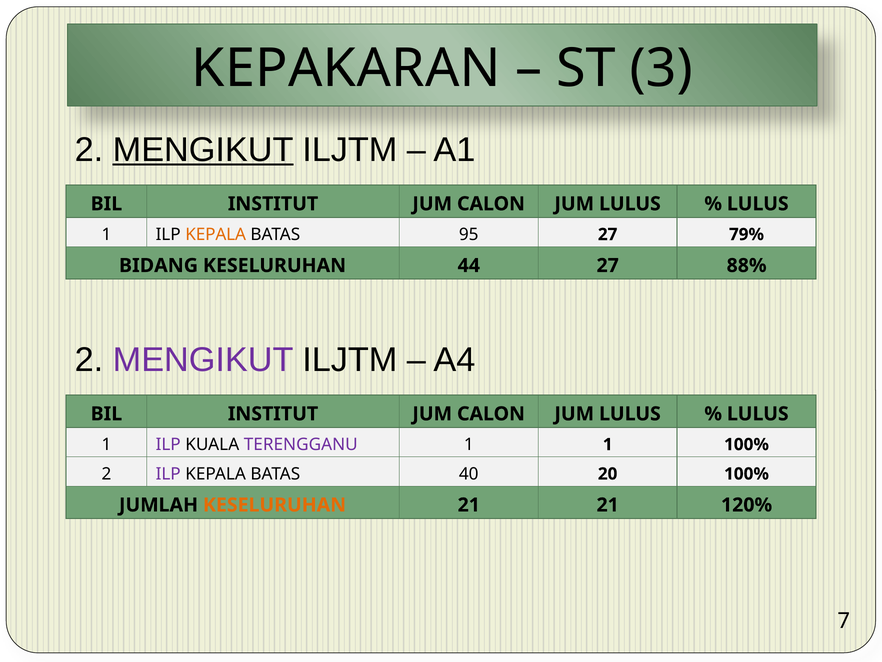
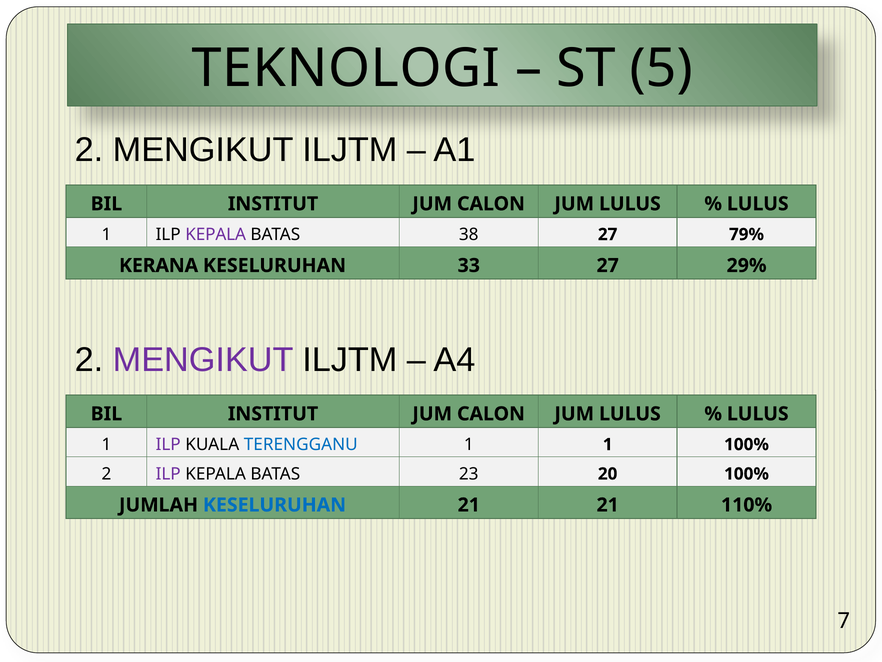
KEPAKARAN: KEPAKARAN -> TEKNOLOGI (346, 68)
3: 3 -> 5 (661, 68)
MENGIKUT underline: present -> none (203, 150)
KEPALA colour: orange -> purple (216, 234)
95: 95 -> 38 (469, 234)
BIDANG: BIDANG -> KERANA (159, 265)
44: 44 -> 33 (469, 265)
88%: 88% -> 29% (747, 265)
TERENGGANU colour: purple -> blue (301, 444)
40: 40 -> 23 (469, 474)
KESELURUHAN colour: orange -> blue (275, 505)
120%: 120% -> 110% (747, 505)
